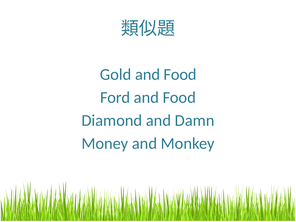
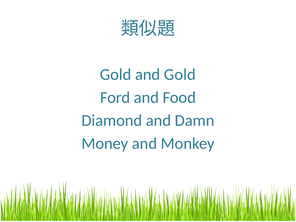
Gold and Food: Food -> Gold (180, 75)
